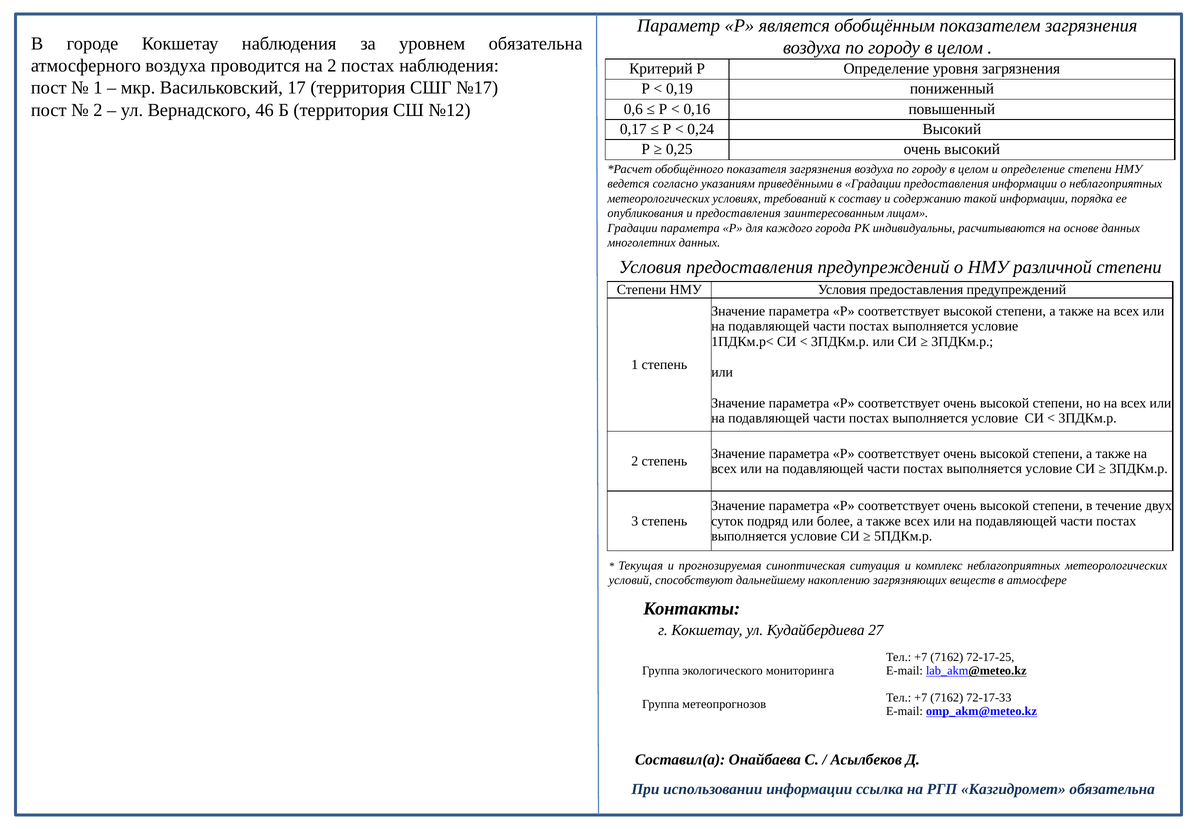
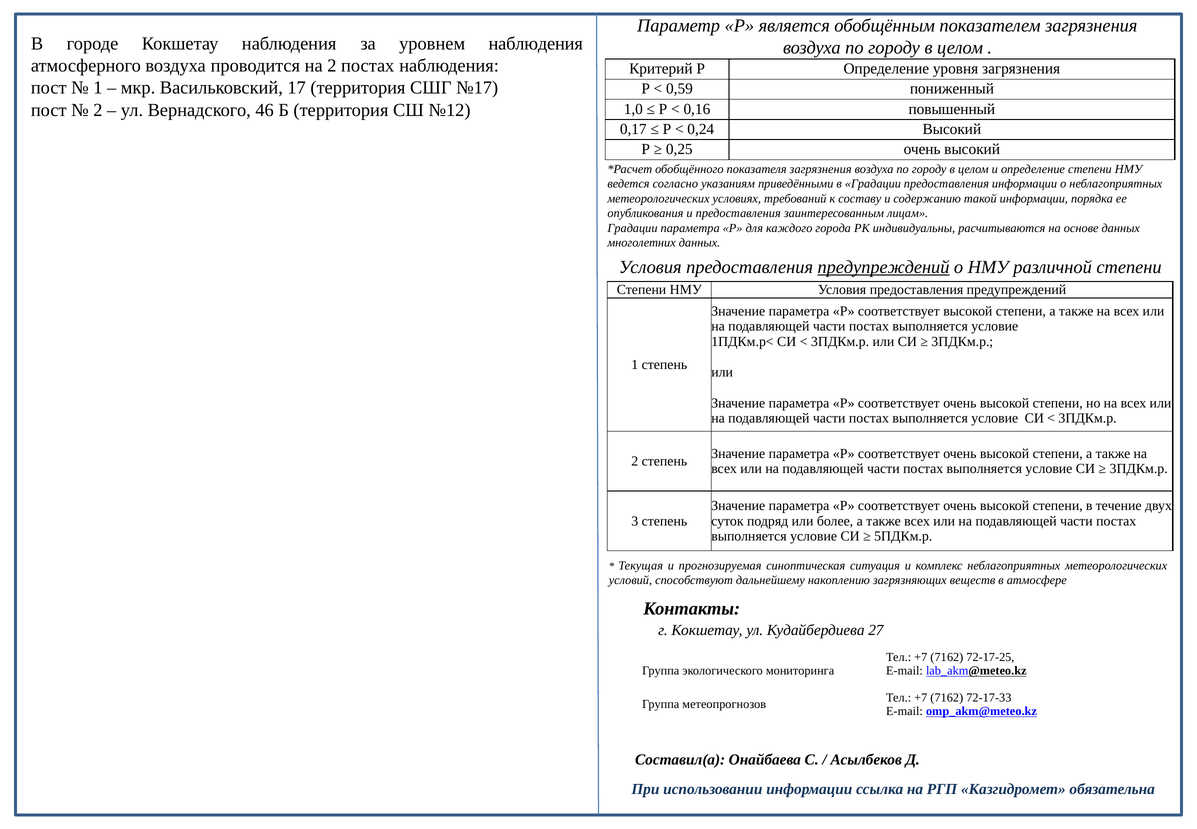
уровнем обязательна: обязательна -> наблюдения (536, 44)
0,19: 0,19 -> 0,59 (679, 89)
0,6: 0,6 -> 1,0 (633, 109)
предупреждений underline: none -> present (884, 267)
